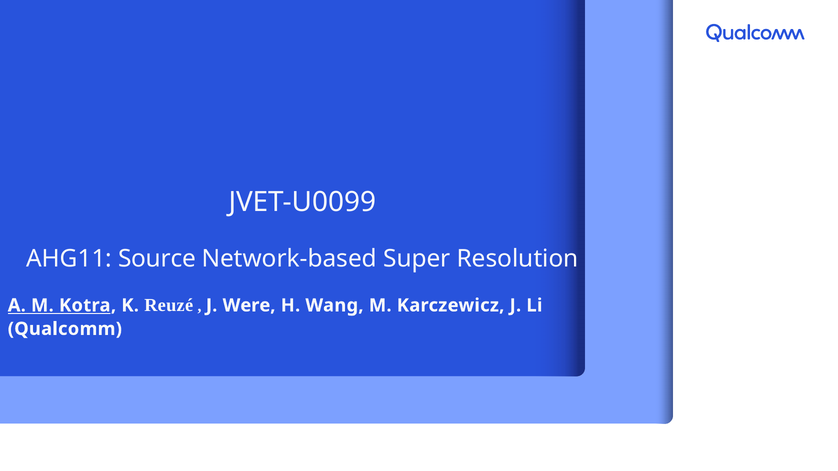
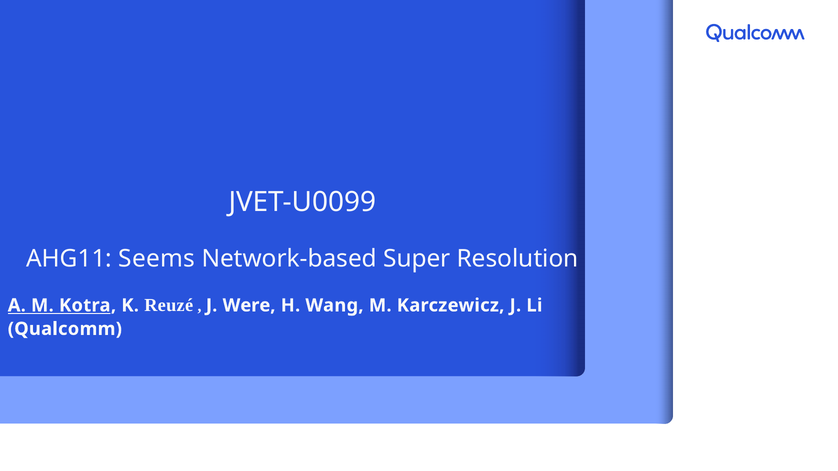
Source: Source -> Seems (157, 259)
